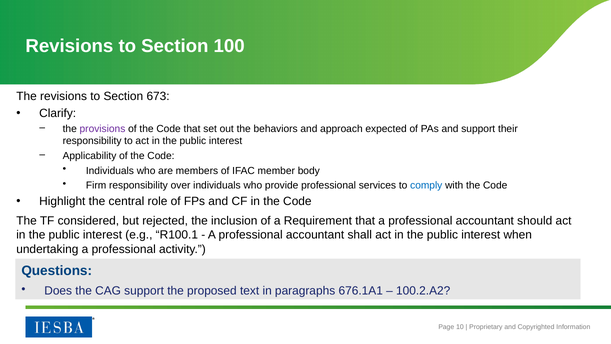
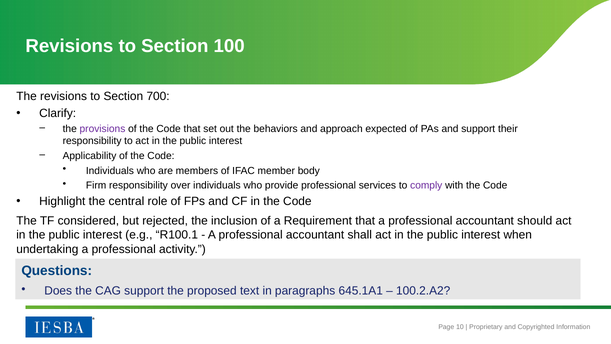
673: 673 -> 700 (158, 96)
comply colour: blue -> purple (426, 185)
676.1A1: 676.1A1 -> 645.1A1 (361, 291)
